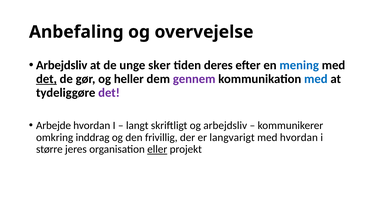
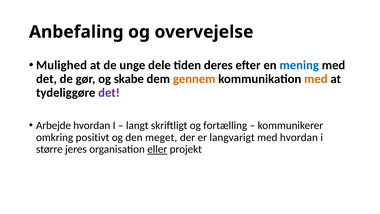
Arbejdsliv: Arbejdsliv -> Mulighed (62, 65)
sker: sker -> dele (159, 65)
det underline: present -> none (46, 79)
heller: heller -> skabe (129, 79)
gennem colour: purple -> orange (194, 79)
med colour: blue -> orange (316, 79)
og arbejdsliv: arbejdsliv -> fortælling (225, 125)
inddrag: inddrag -> positivt (93, 137)
frivillig: frivillig -> meget (161, 137)
